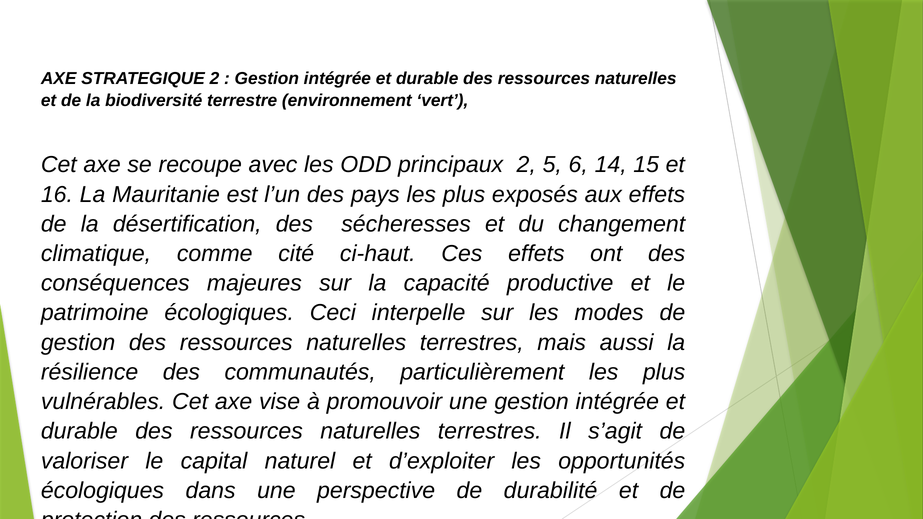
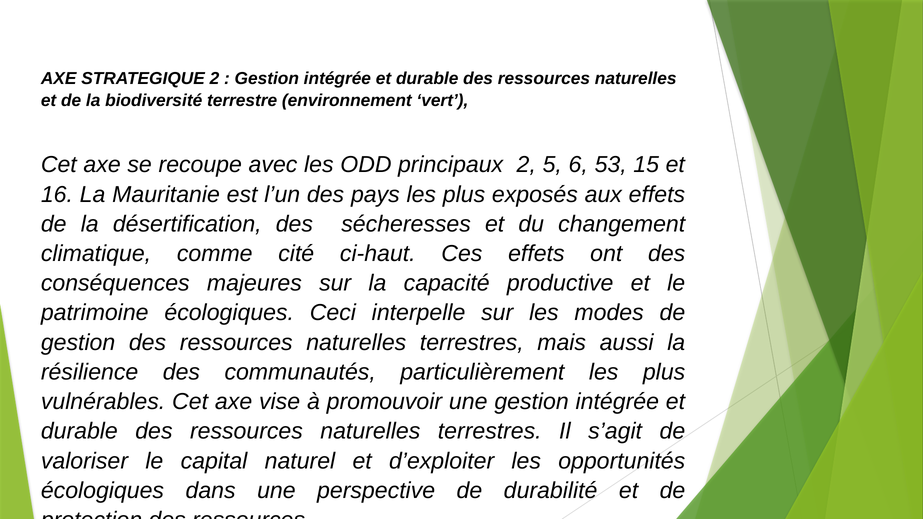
14: 14 -> 53 (611, 165)
